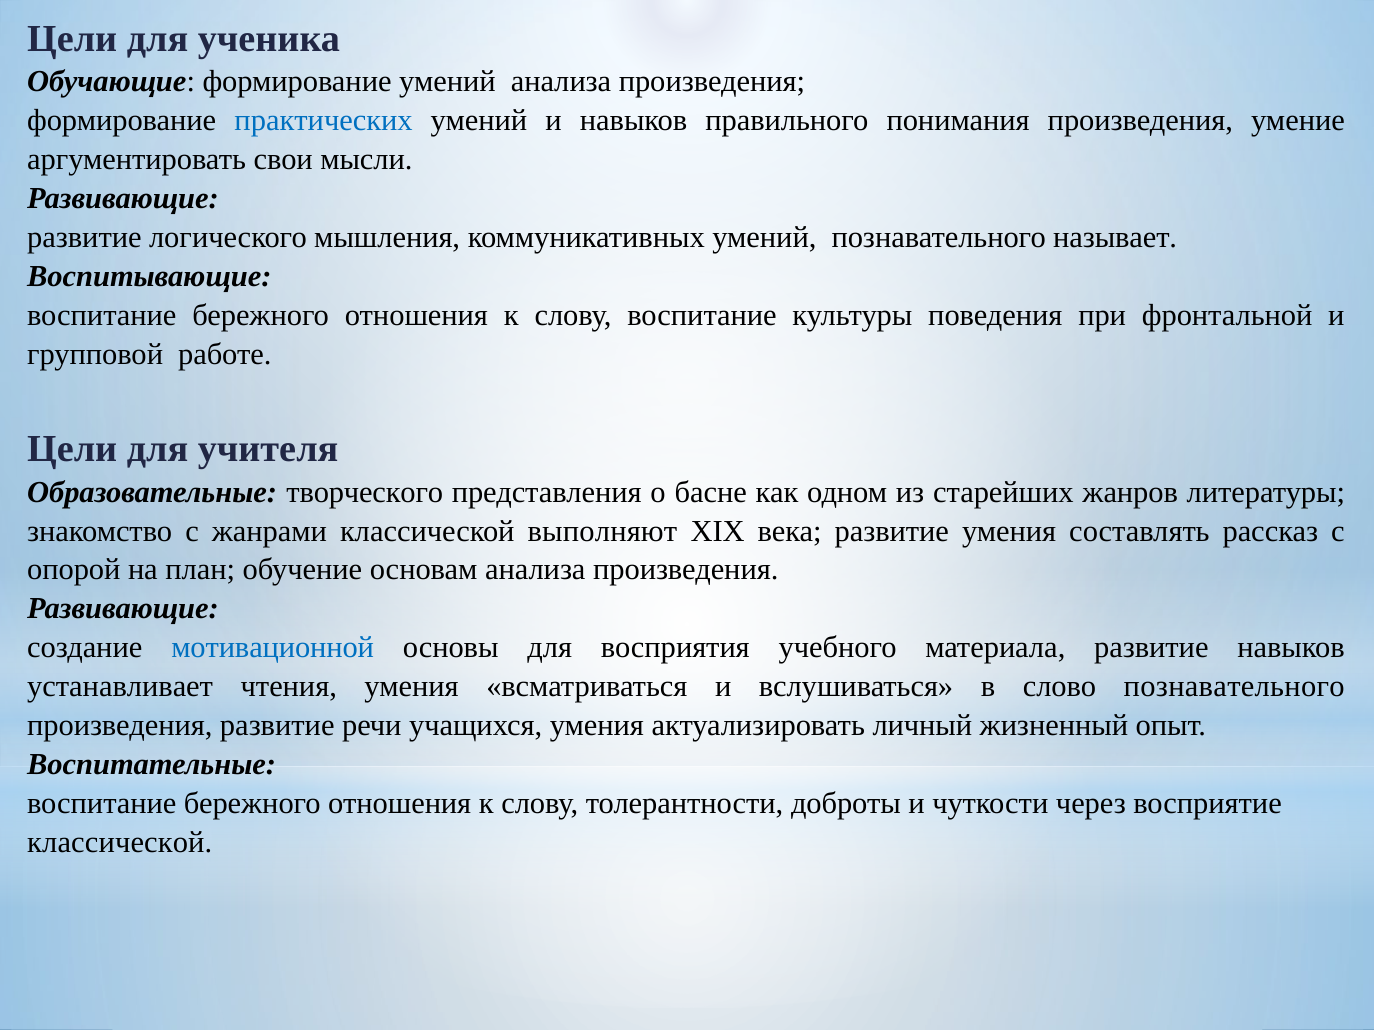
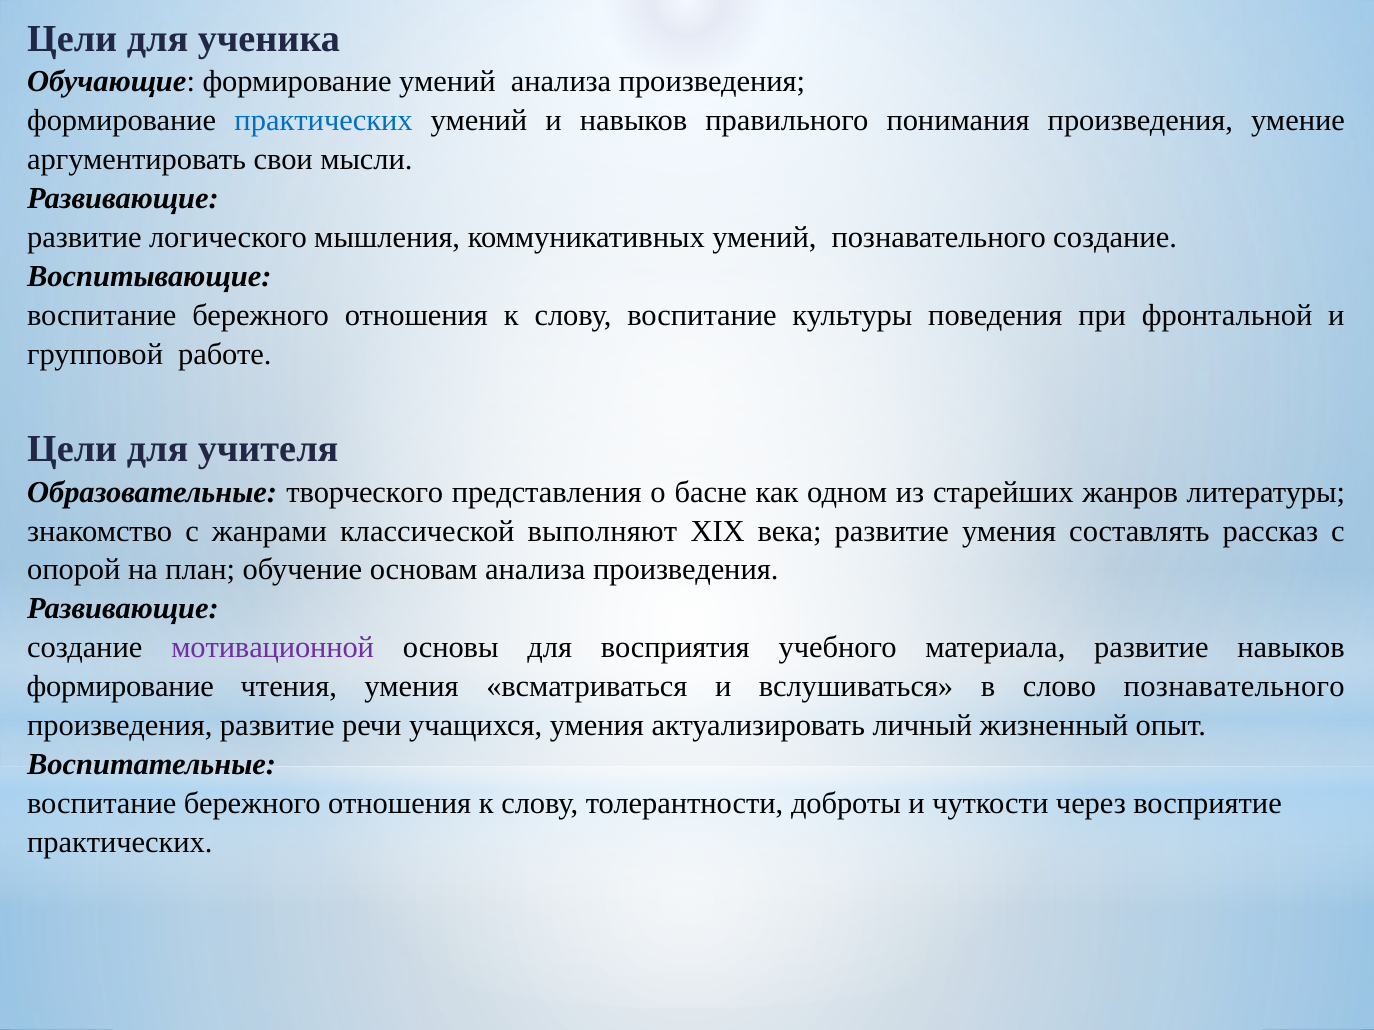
познавательного называет: называет -> создание (1115, 238)
мотивационной colour: blue -> purple (273, 648)
устанавливает: устанавливает -> формирование (120, 687)
классической: классической -> практических (120, 843)
